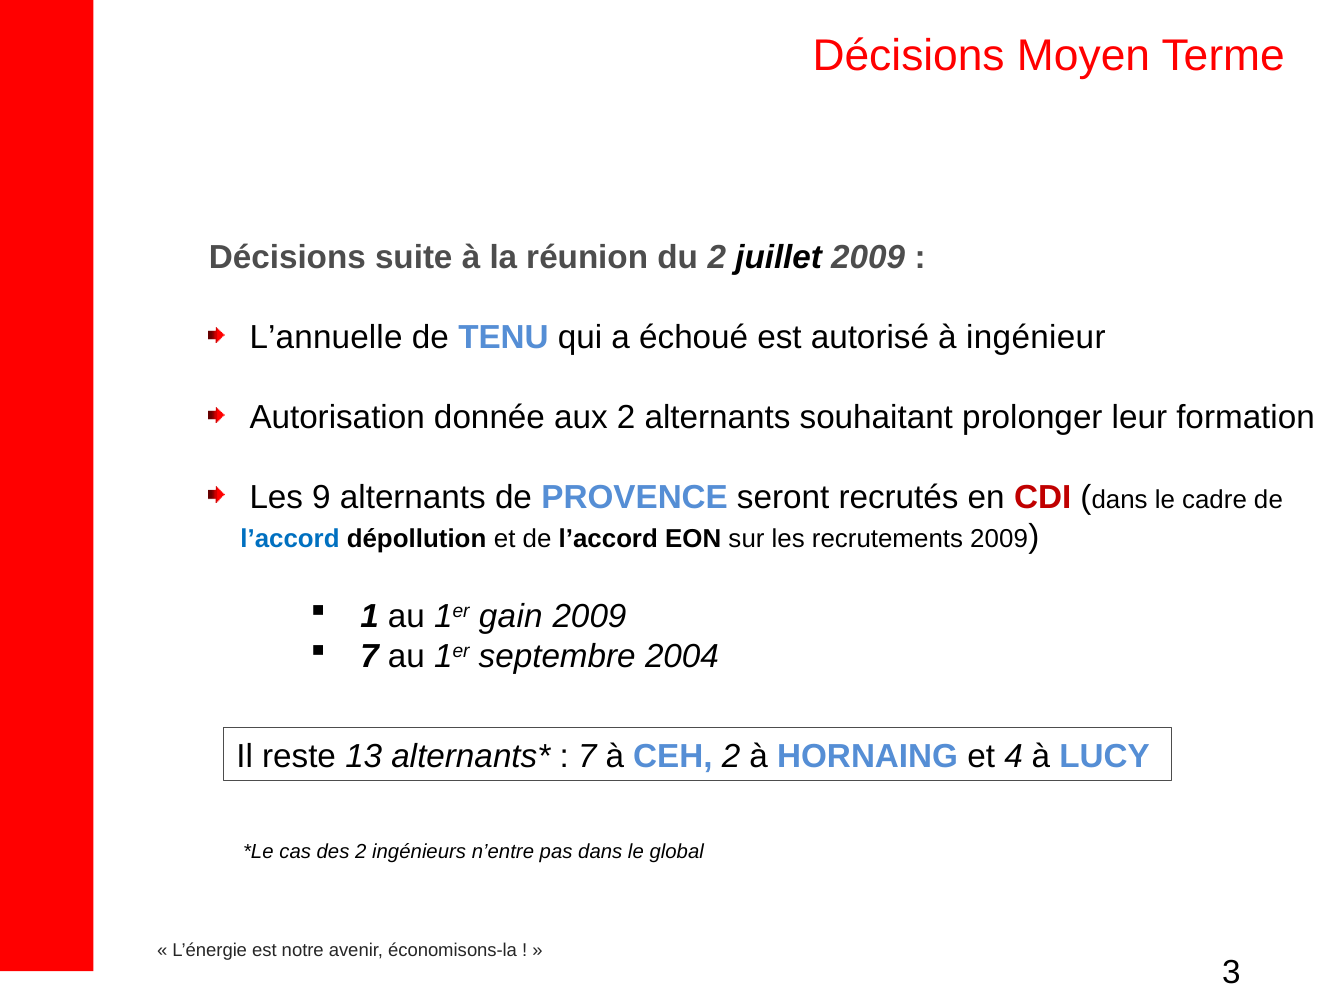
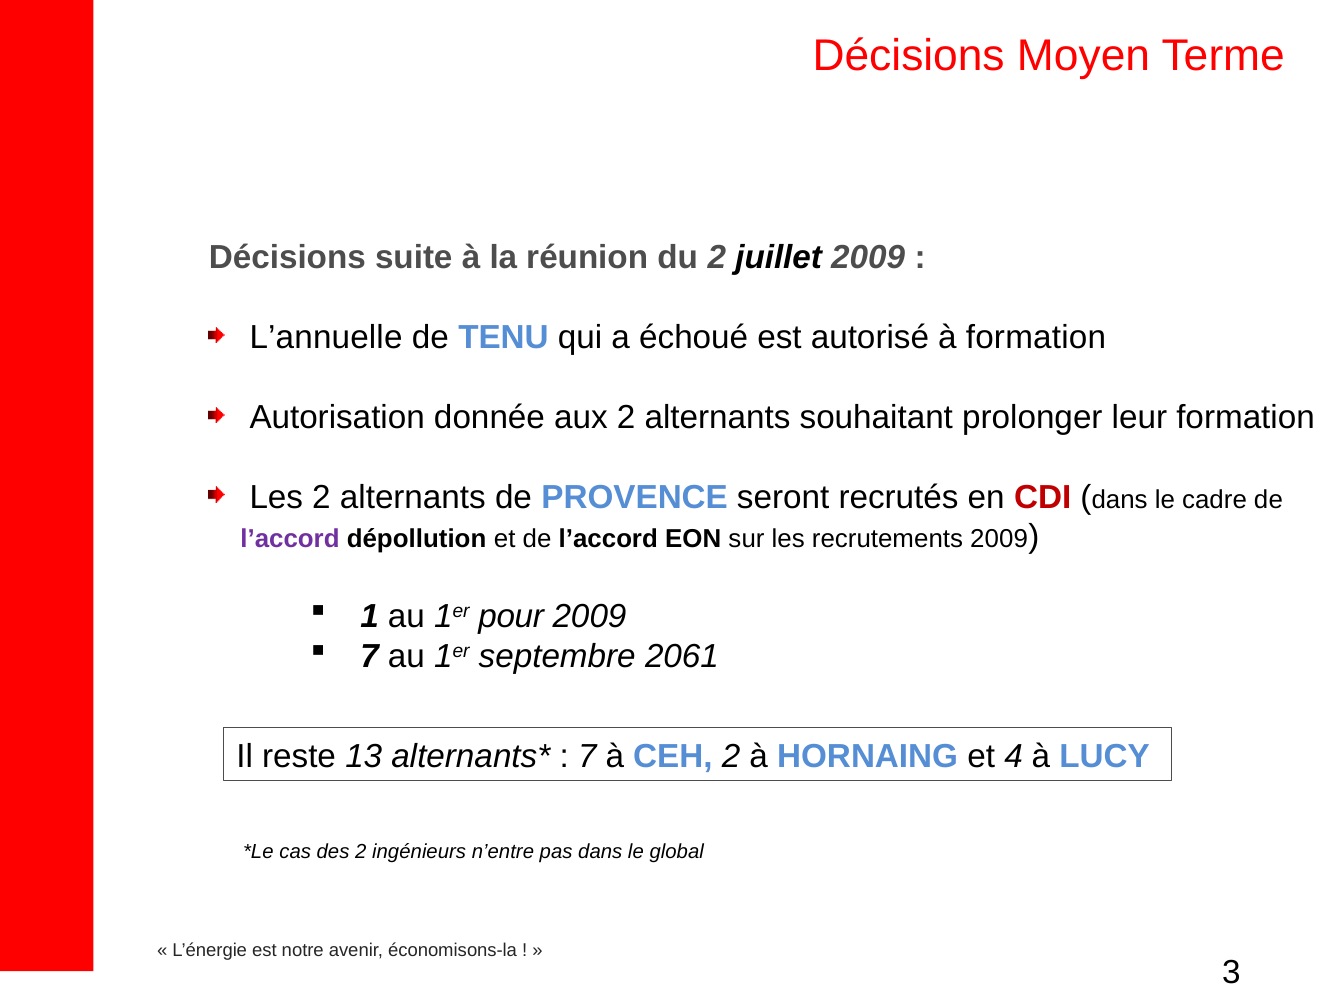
à ingénieur: ingénieur -> formation (1036, 337)
Les 9: 9 -> 2 (321, 497)
l’accord colour: blue -> purple (290, 539)
gain: gain -> pour (511, 616)
2004: 2004 -> 2061 (682, 656)
